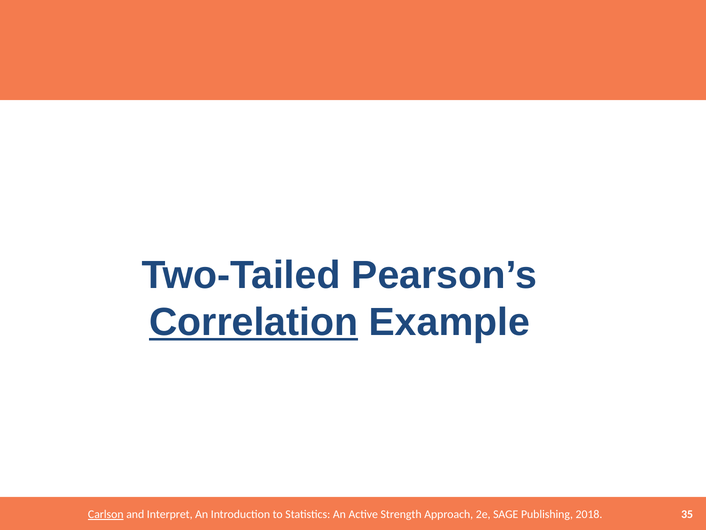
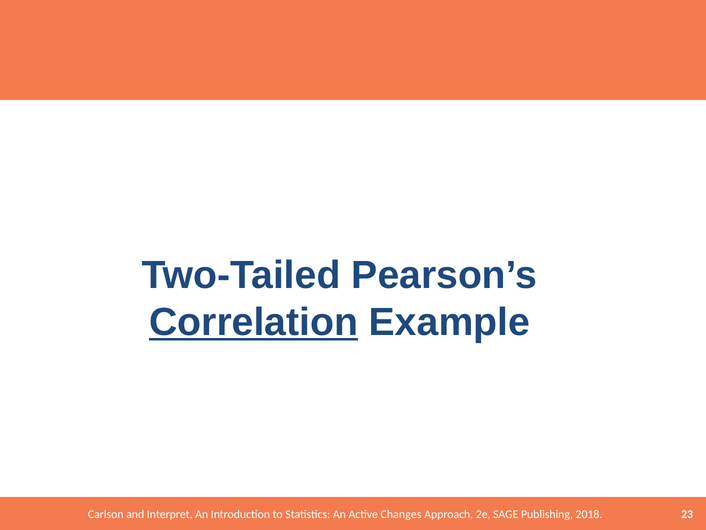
Carlson underline: present -> none (106, 514)
Strength: Strength -> Changes (401, 514)
35: 35 -> 23 (687, 514)
